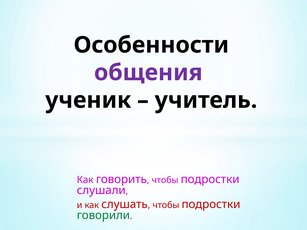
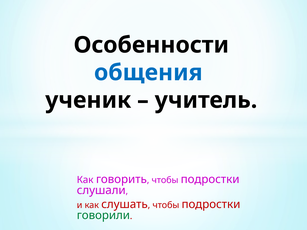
общения colour: purple -> blue (148, 73)
